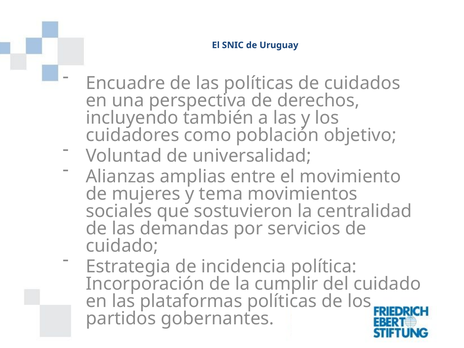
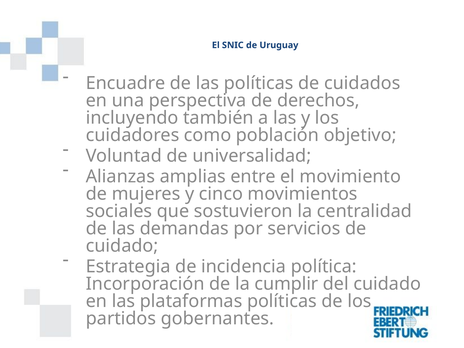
tema: tema -> cinco (221, 194)
